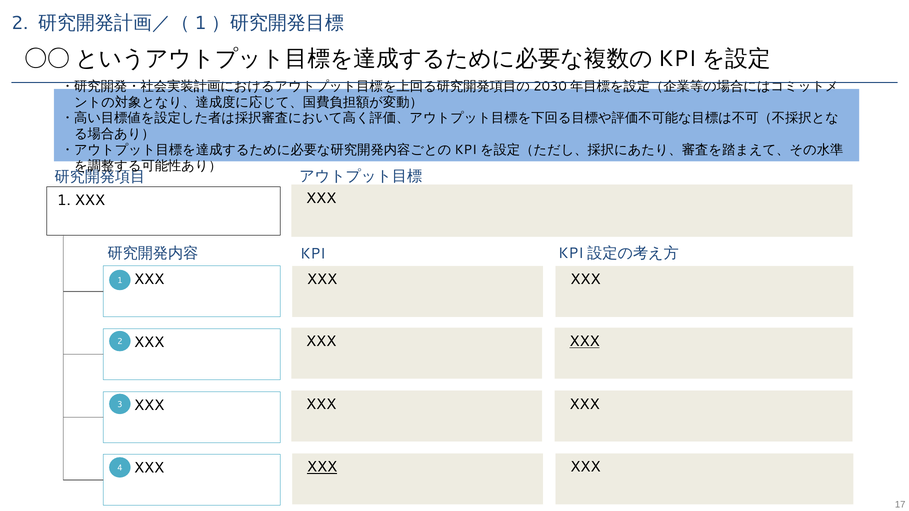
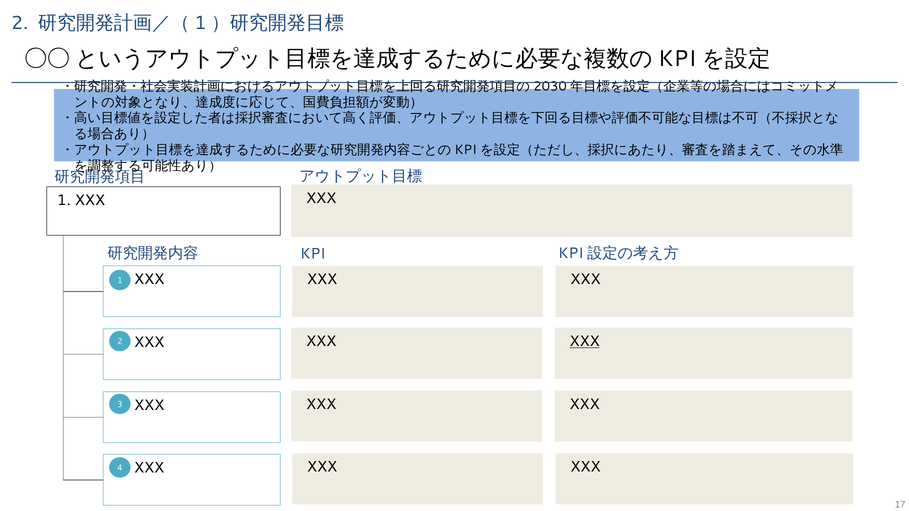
XXX underline: present -> none (322, 467)
